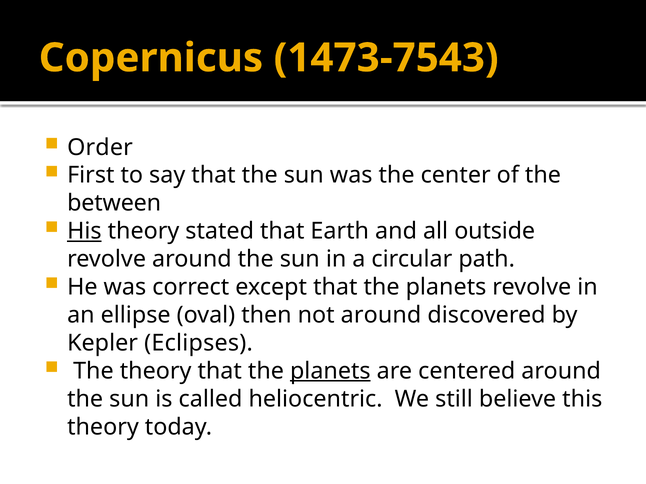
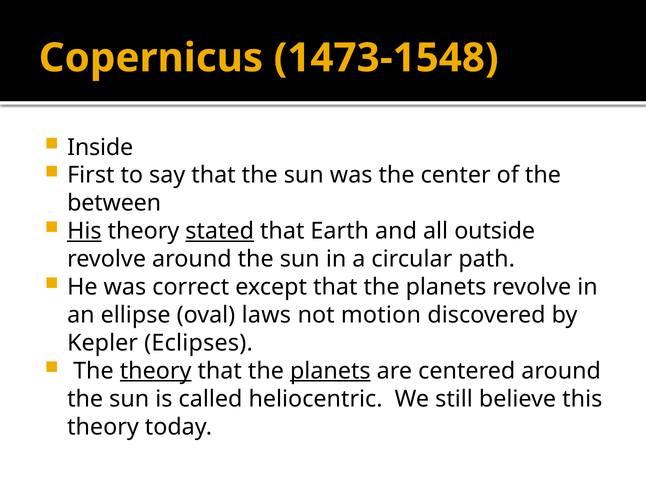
1473-7543: 1473-7543 -> 1473-1548 (386, 58)
Order: Order -> Inside (100, 147)
stated underline: none -> present (220, 231)
then: then -> laws (266, 315)
not around: around -> motion (381, 315)
theory underline: none -> present (156, 371)
